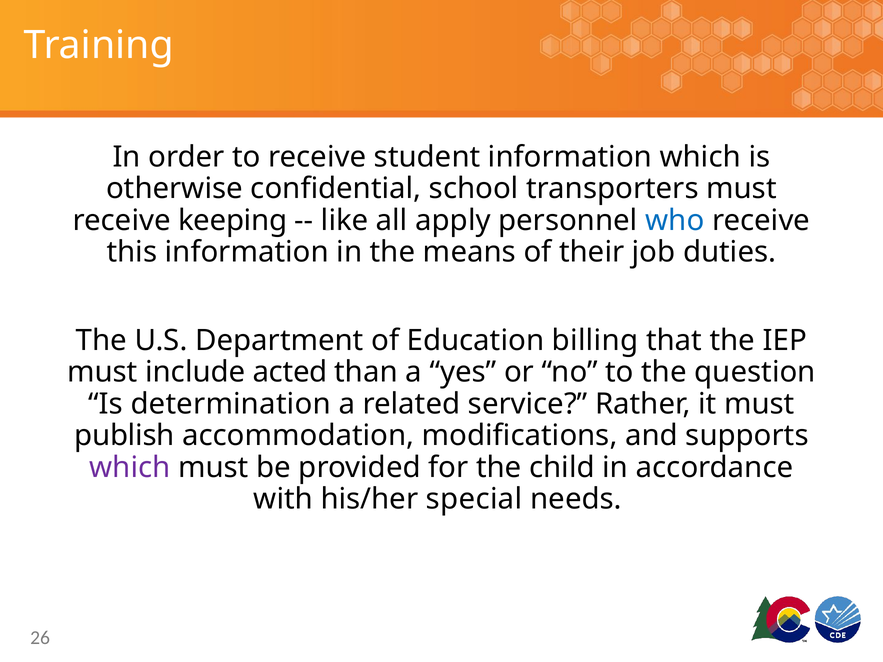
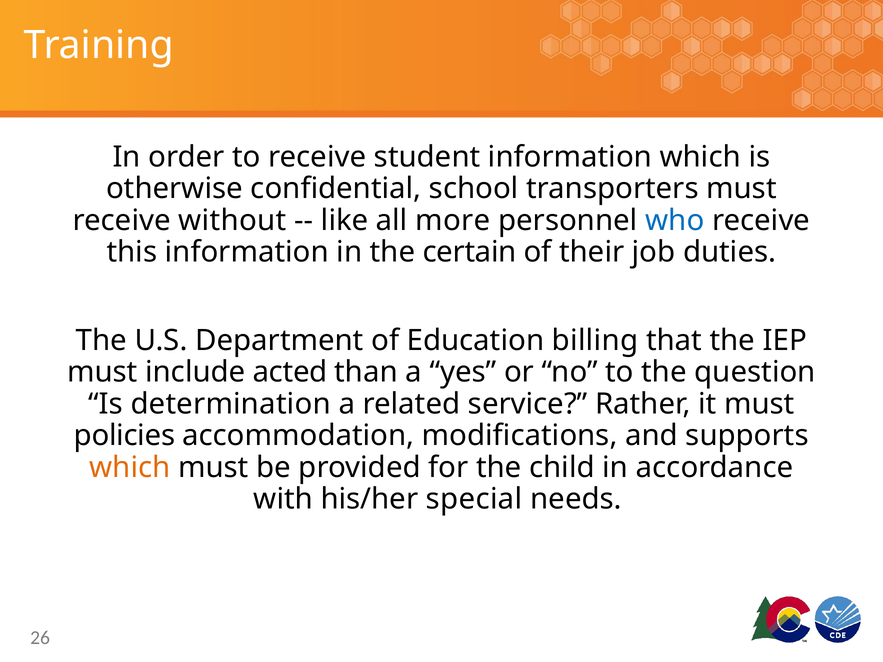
keeping: keeping -> without (232, 221)
apply: apply -> more (453, 221)
means: means -> certain (470, 252)
publish: publish -> policies (124, 436)
which colour: purple -> orange (130, 468)
